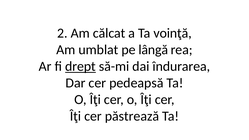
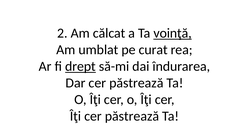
voinţă underline: none -> present (173, 33)
lângă: lângă -> curat (153, 50)
Dar cer pedeapsă: pedeapsă -> păstrează (136, 83)
